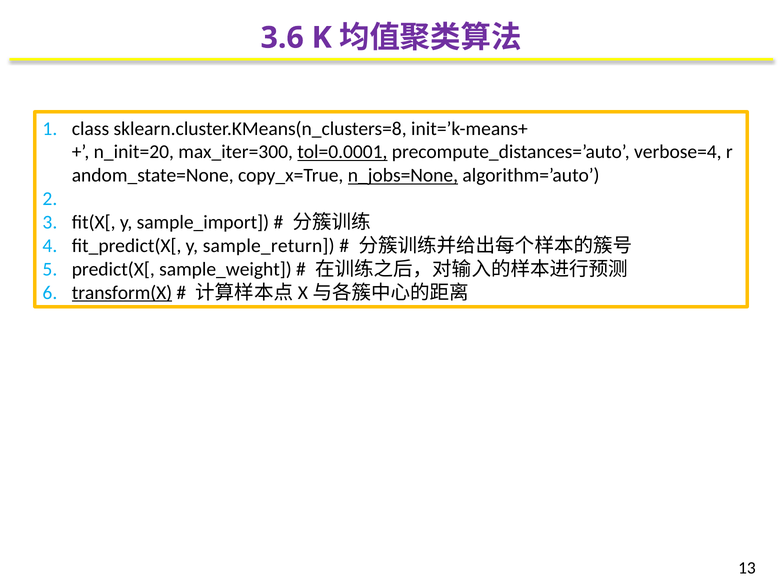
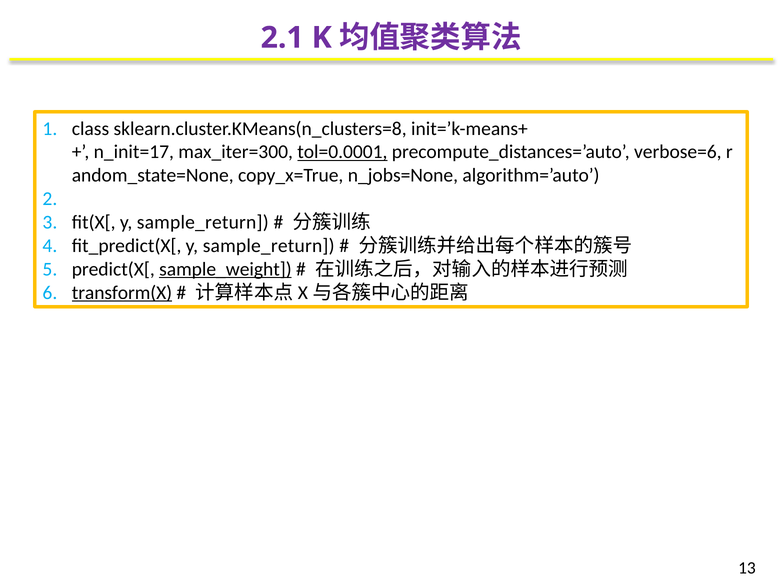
3.6: 3.6 -> 2.1 (282, 38)
n_init=20: n_init=20 -> n_init=17 (134, 152)
verbose=4: verbose=4 -> verbose=6 (678, 152)
n_jobs=None underline: present -> none (403, 176)
fit(X[ y sample_import: sample_import -> sample_return (203, 223)
sample_weight underline: none -> present (225, 269)
